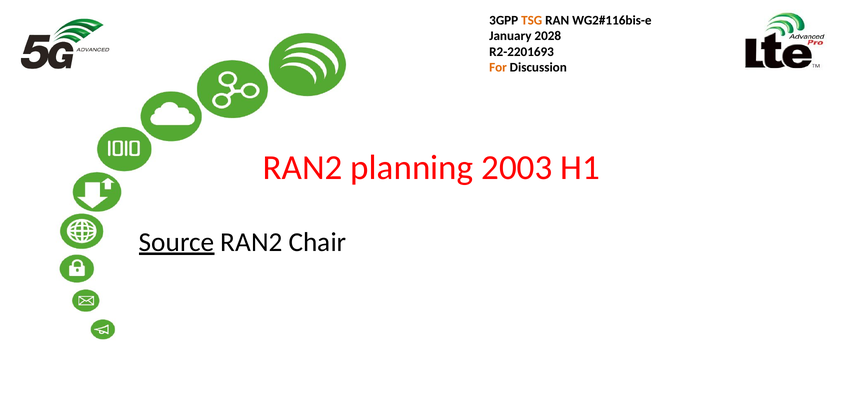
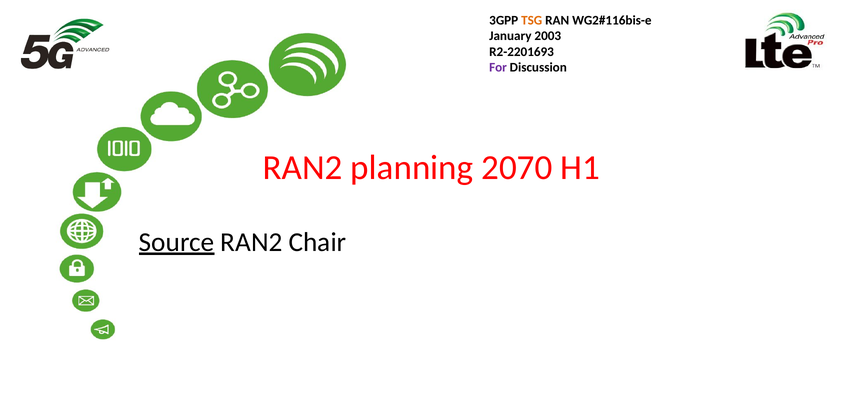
2028: 2028 -> 2003 (548, 36)
For colour: orange -> purple (498, 68)
2003: 2003 -> 2070 (517, 167)
